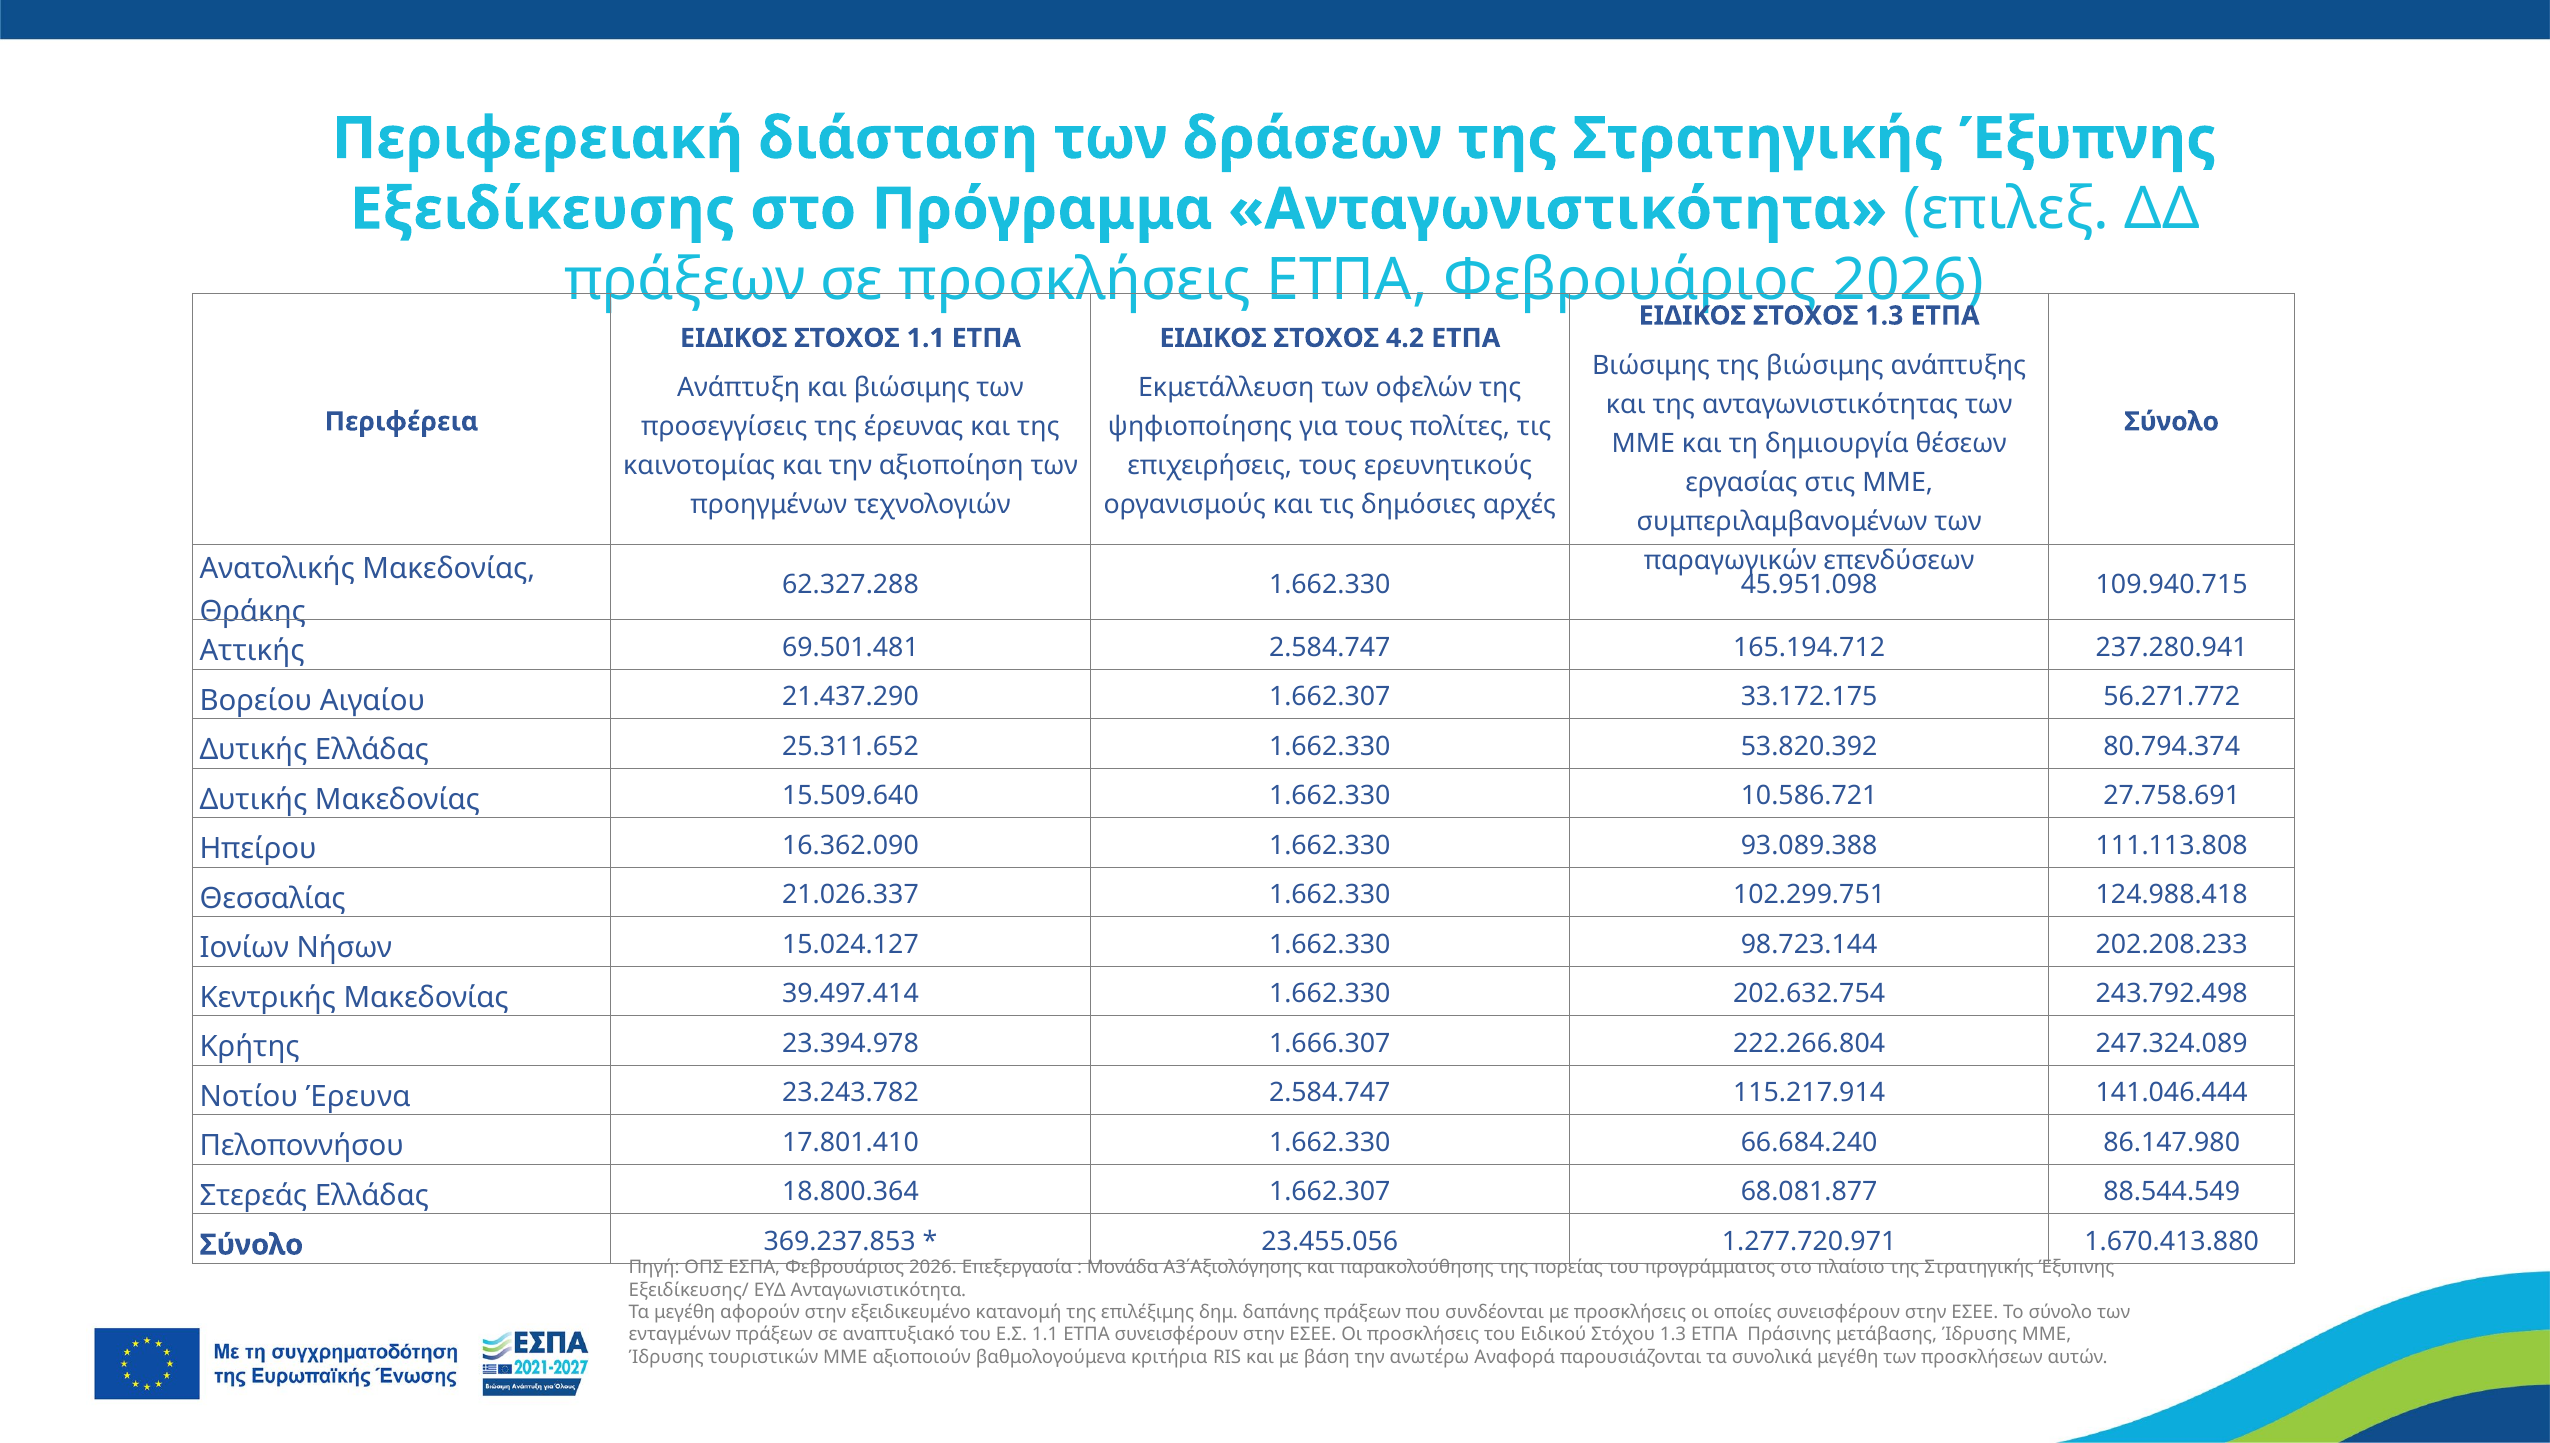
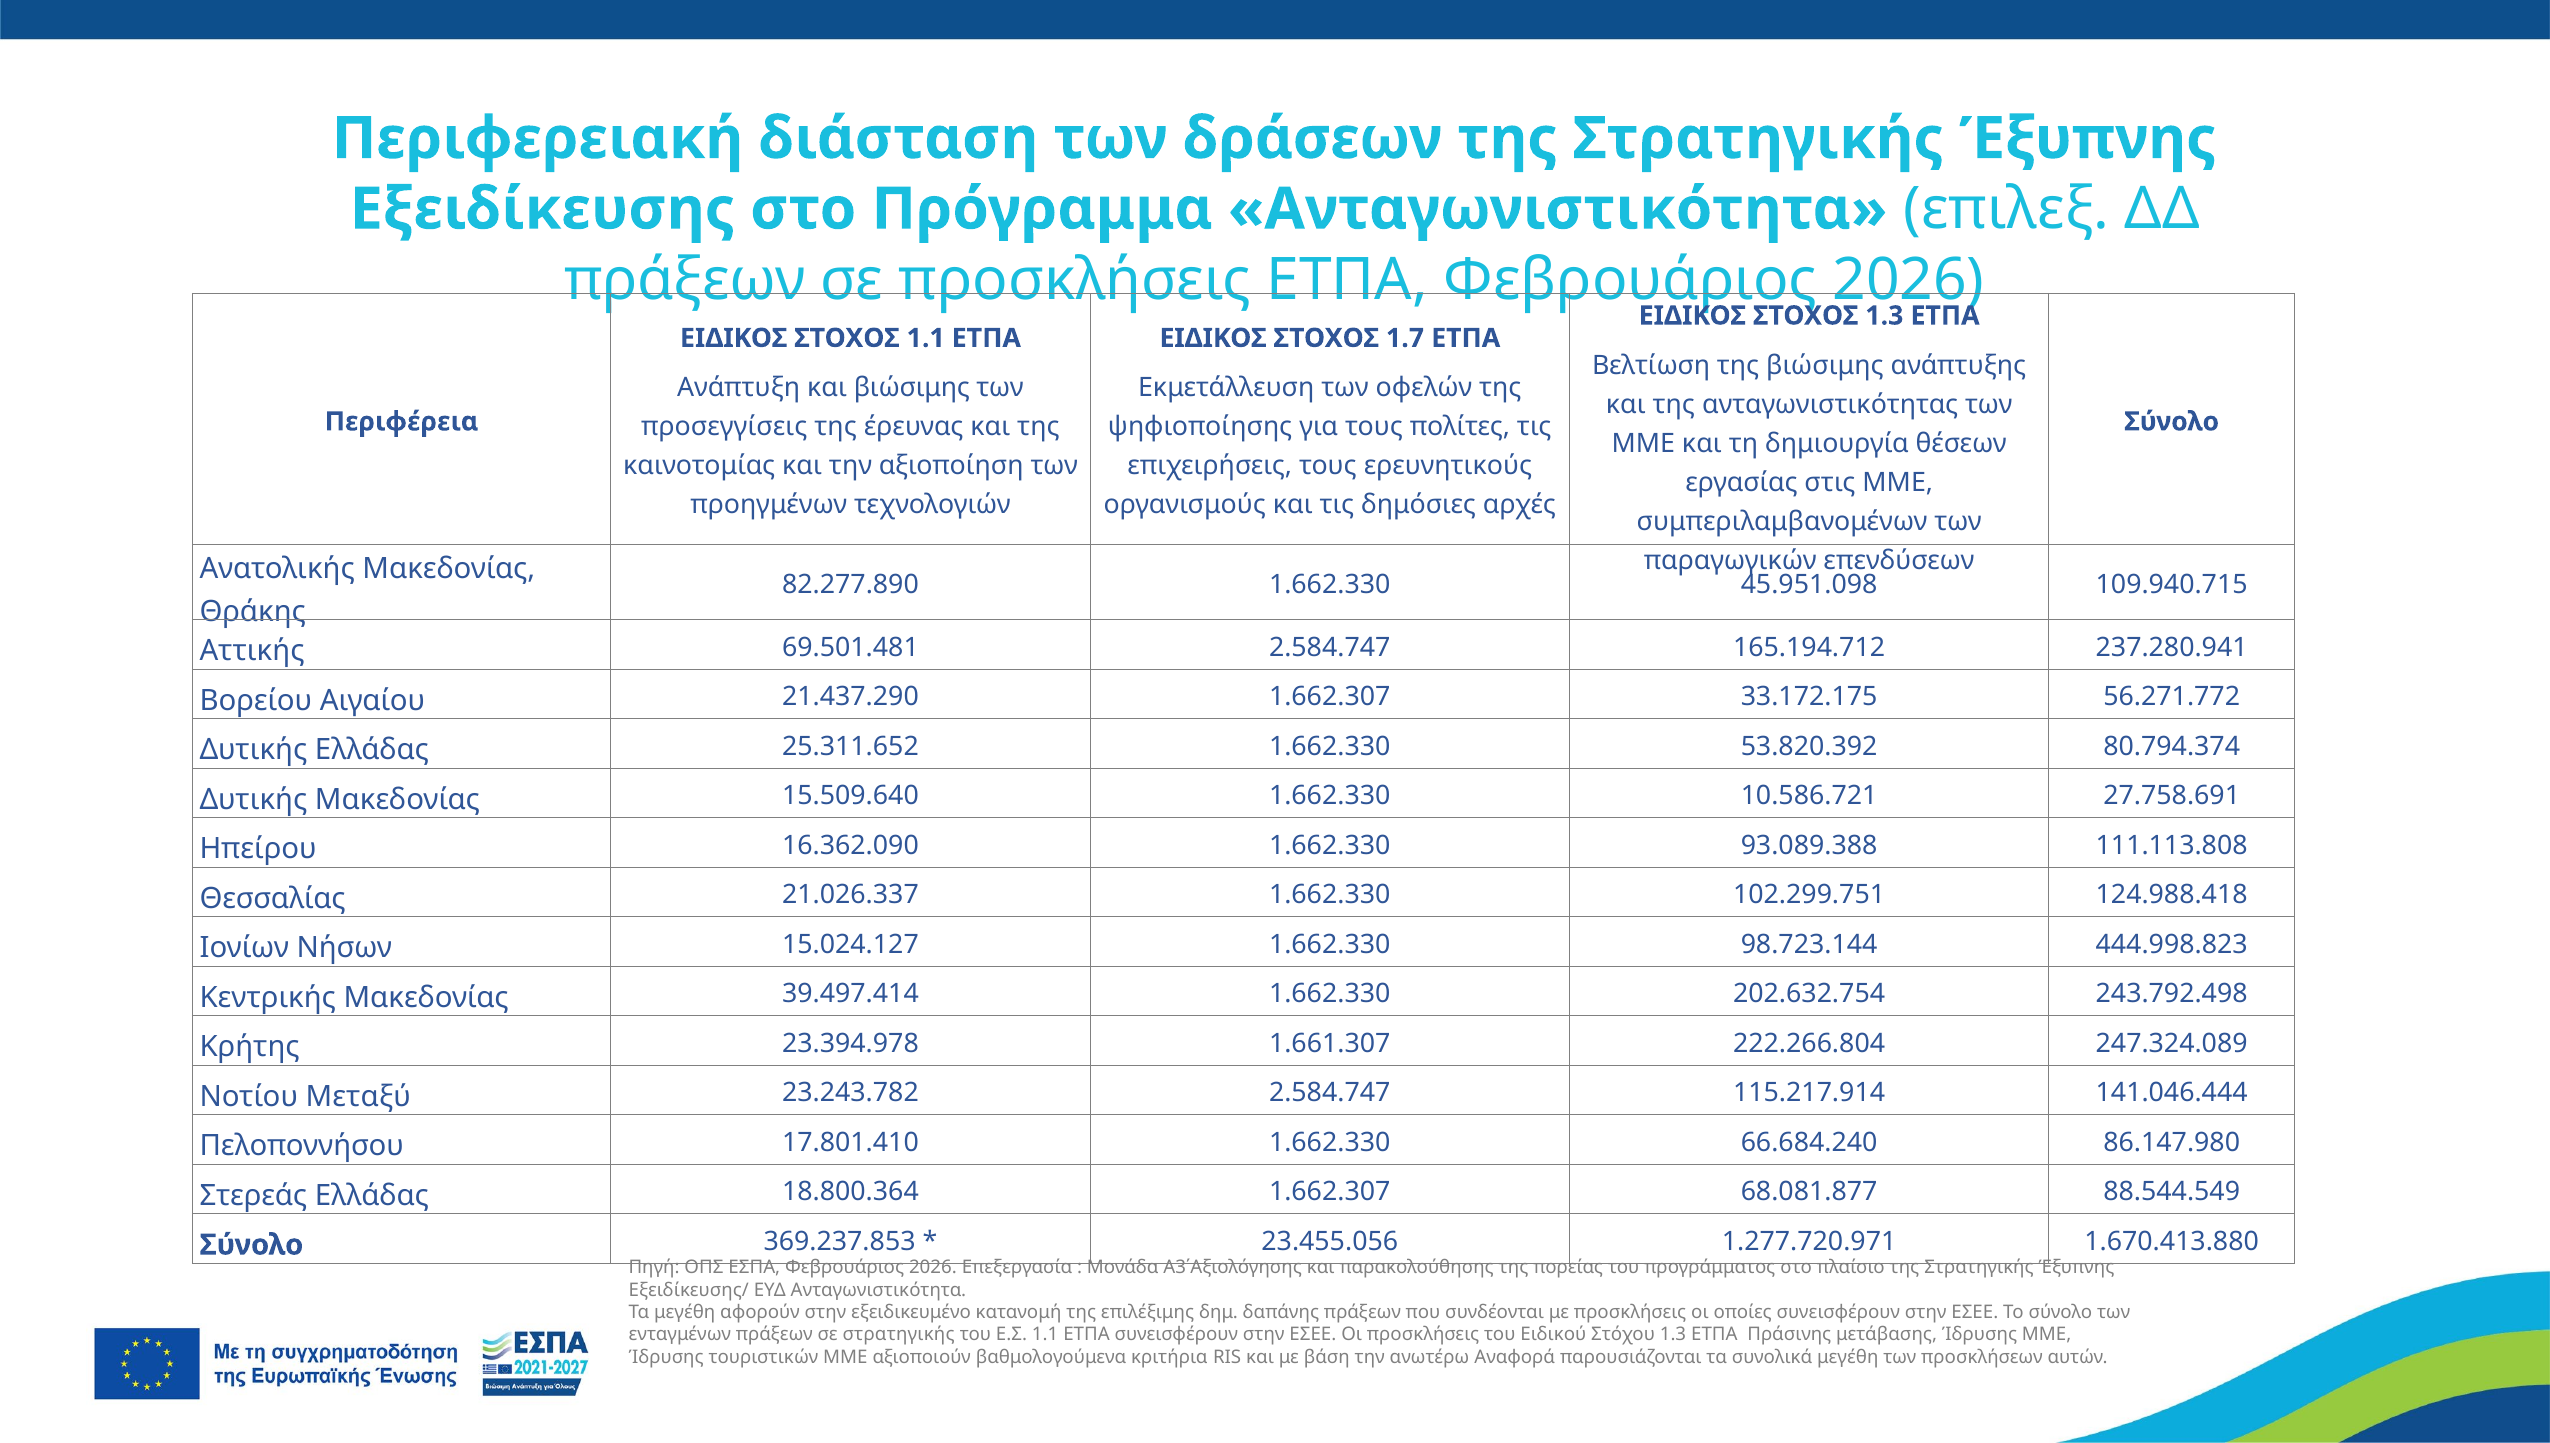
4.2: 4.2 -> 1.7 (1405, 338)
Βιώσιμης: Βιώσιμης -> Βελτίωση (1651, 365)
62.327.288: 62.327.288 -> 82.277.890 (850, 585)
202.208.233: 202.208.233 -> 444.998.823 (2172, 944)
1.666.307: 1.666.307 -> 1.661.307 (1330, 1043)
Έρευνα: Έρευνα -> Μεταξύ (358, 1096)
σε αναπτυξιακό: αναπτυξιακό -> στρατηγικής (899, 1335)
